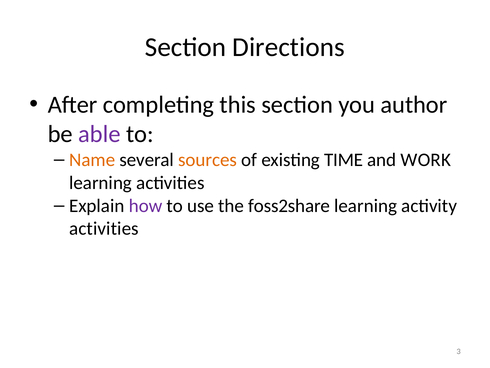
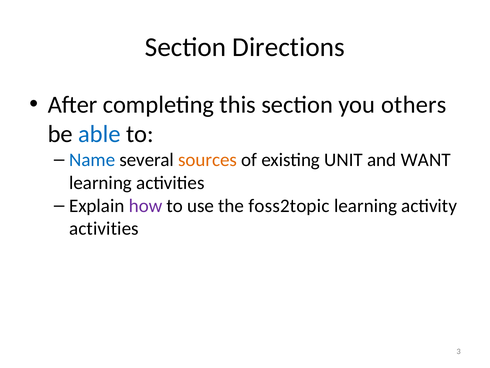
author: author -> others (414, 105)
able colour: purple -> blue (99, 134)
Name colour: orange -> blue (92, 160)
TIME: TIME -> UNIT (344, 160)
WORK: WORK -> WANT (426, 160)
foss2share: foss2share -> foss2topic (289, 205)
